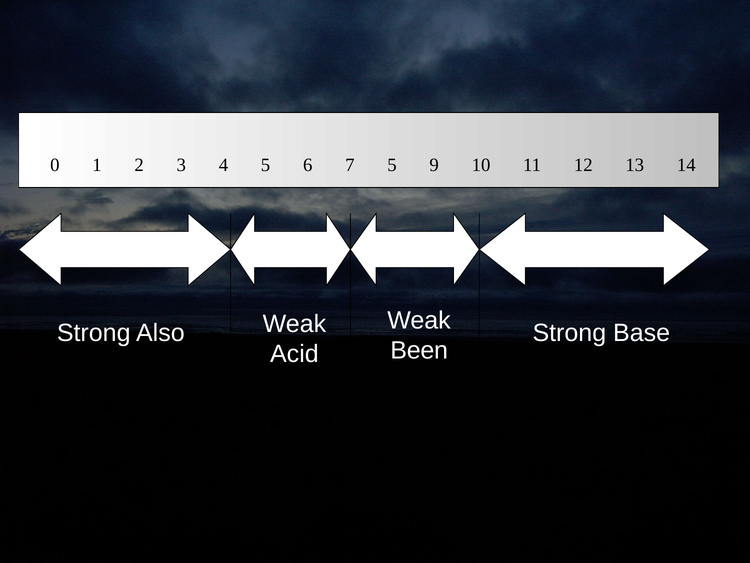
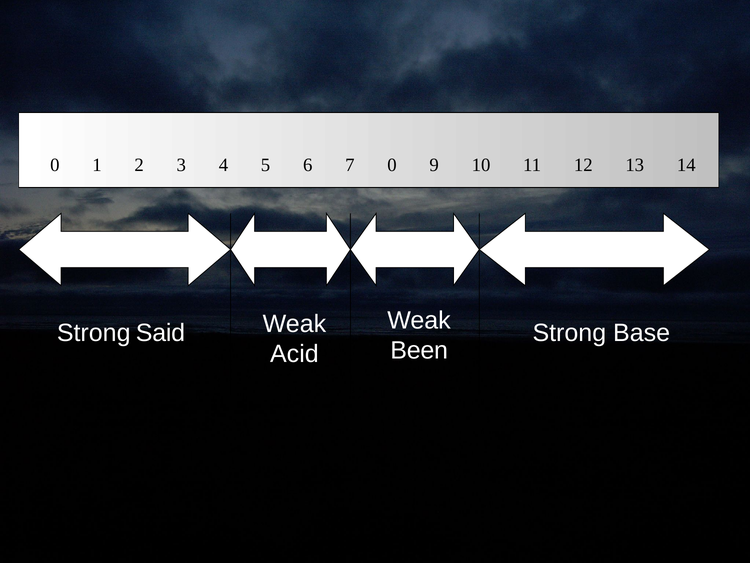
7 5: 5 -> 0 (392, 165)
Also: Also -> Said (160, 333)
